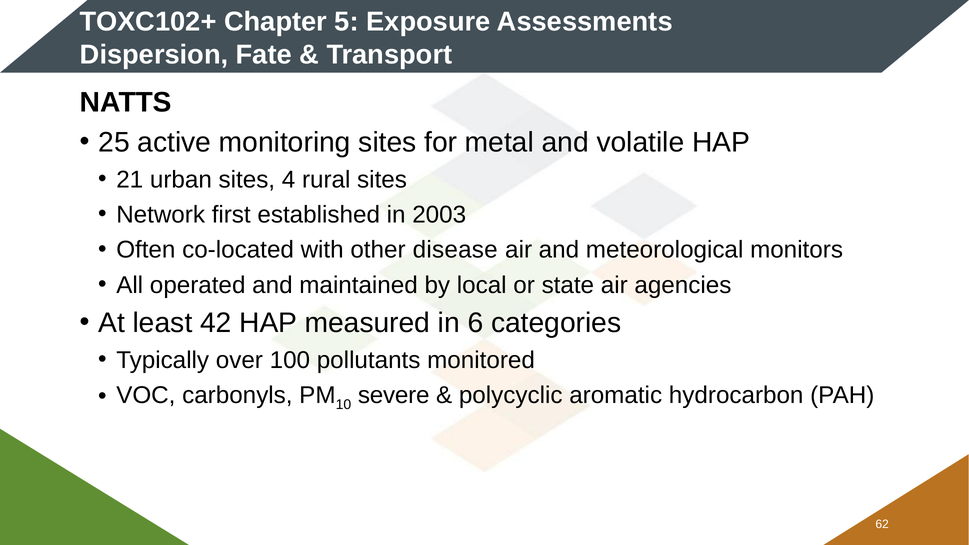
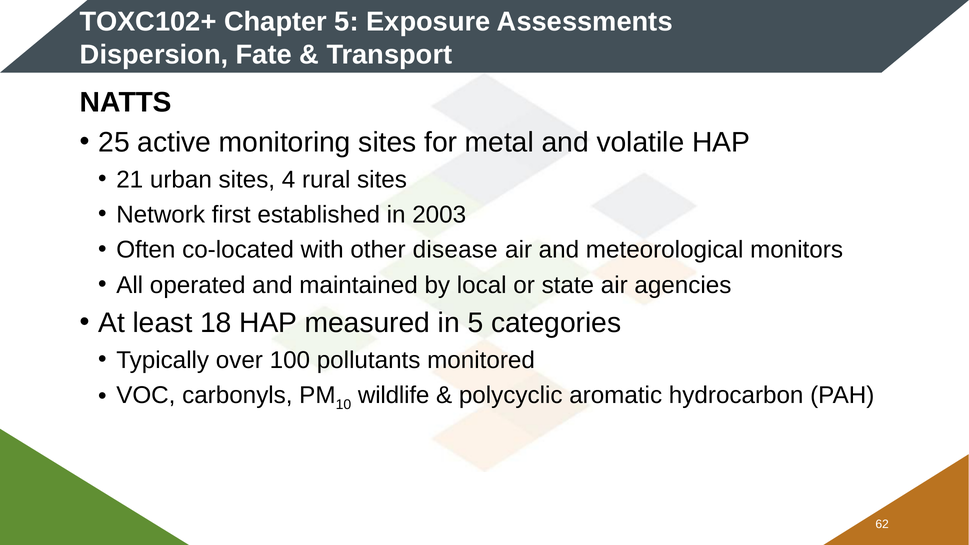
42: 42 -> 18 (216, 323)
in 6: 6 -> 5 (475, 323)
severe: severe -> wildlife (394, 395)
